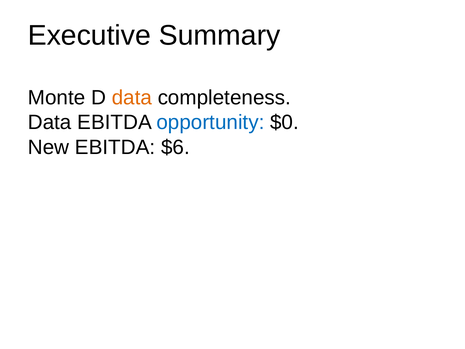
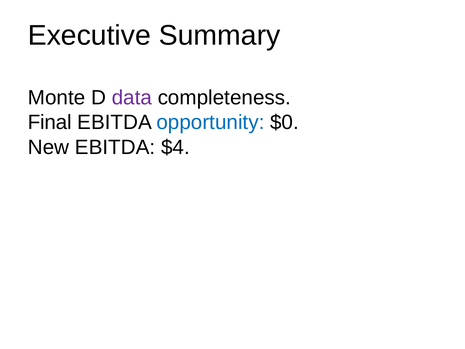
data colour: orange -> purple (132, 98)
Data: Data -> Final (50, 122)
$6: $6 -> $4 (175, 147)
